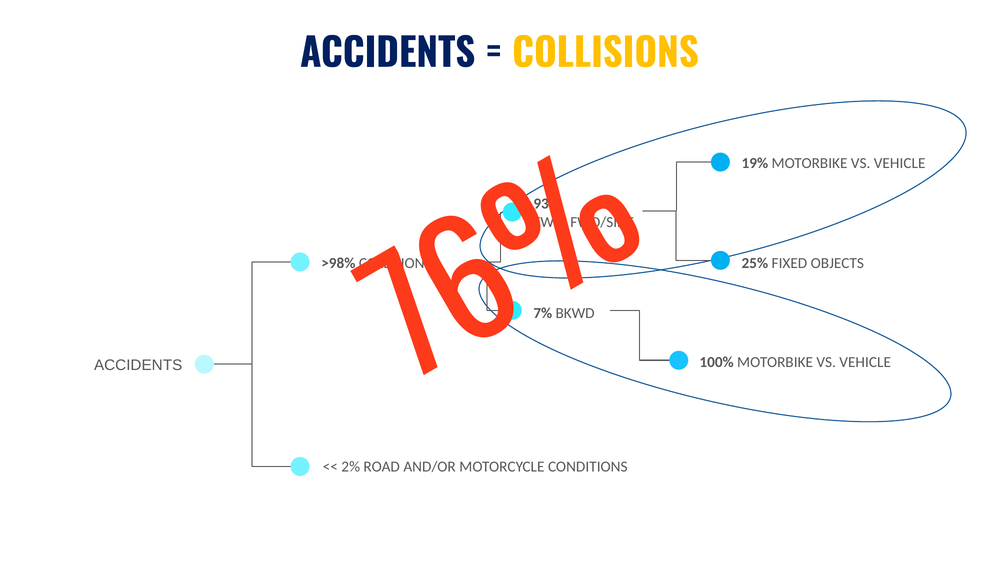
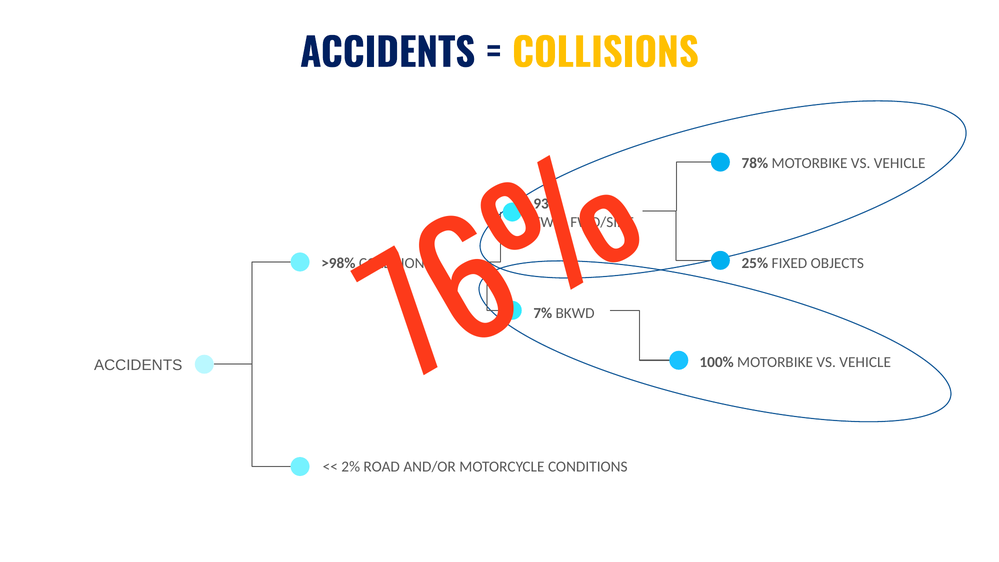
19%: 19% -> 78% (755, 163)
